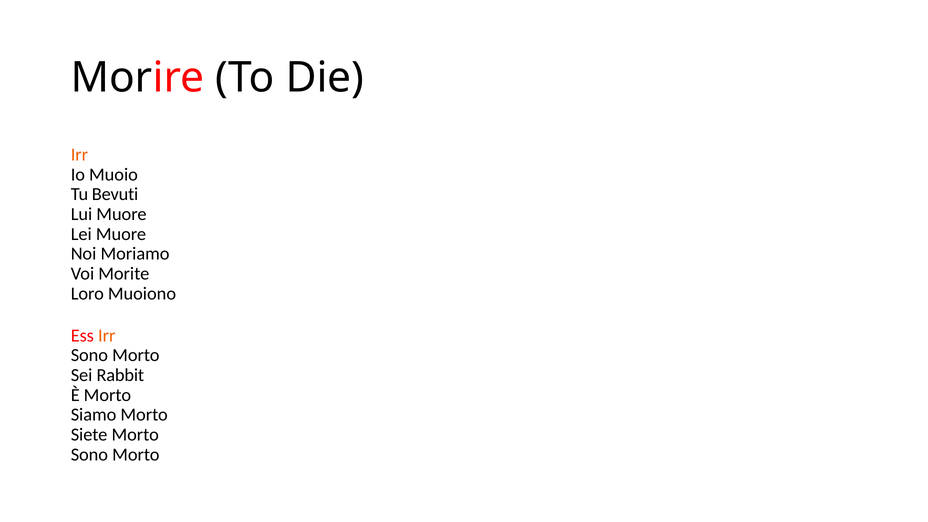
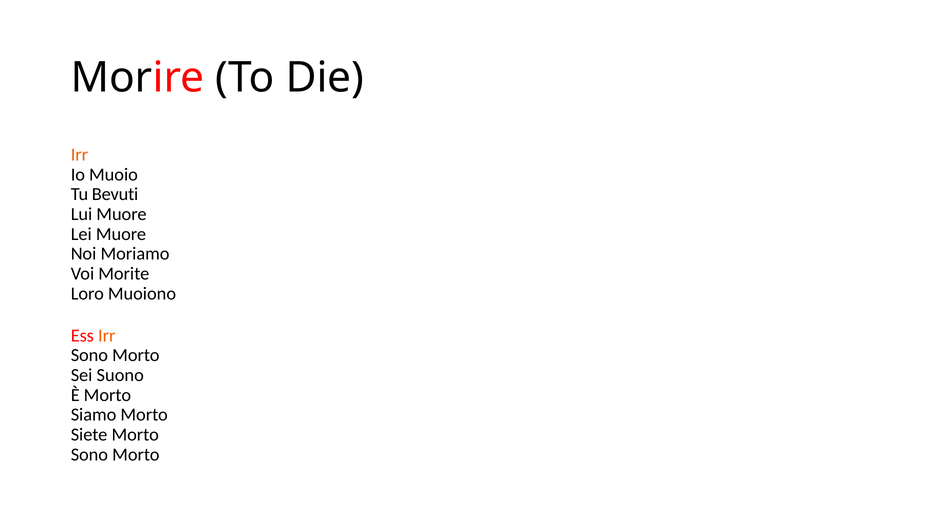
Rabbit: Rabbit -> Suono (120, 375)
